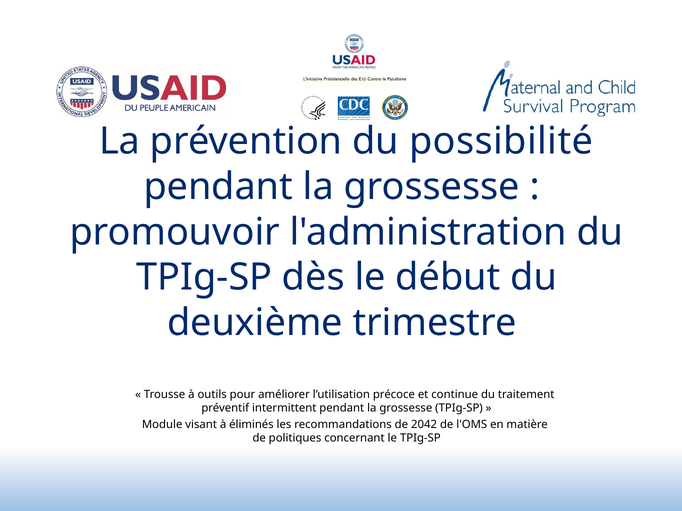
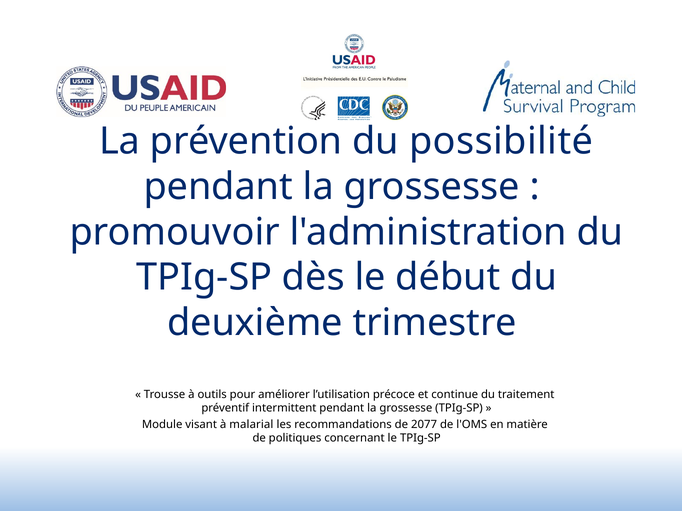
éliminés: éliminés -> malarial (251, 425)
2042: 2042 -> 2077 (424, 425)
